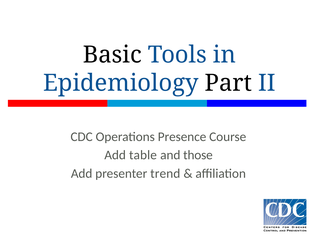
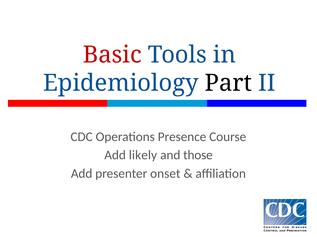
Basic colour: black -> red (112, 55)
table: table -> likely (143, 156)
trend: trend -> onset (165, 174)
